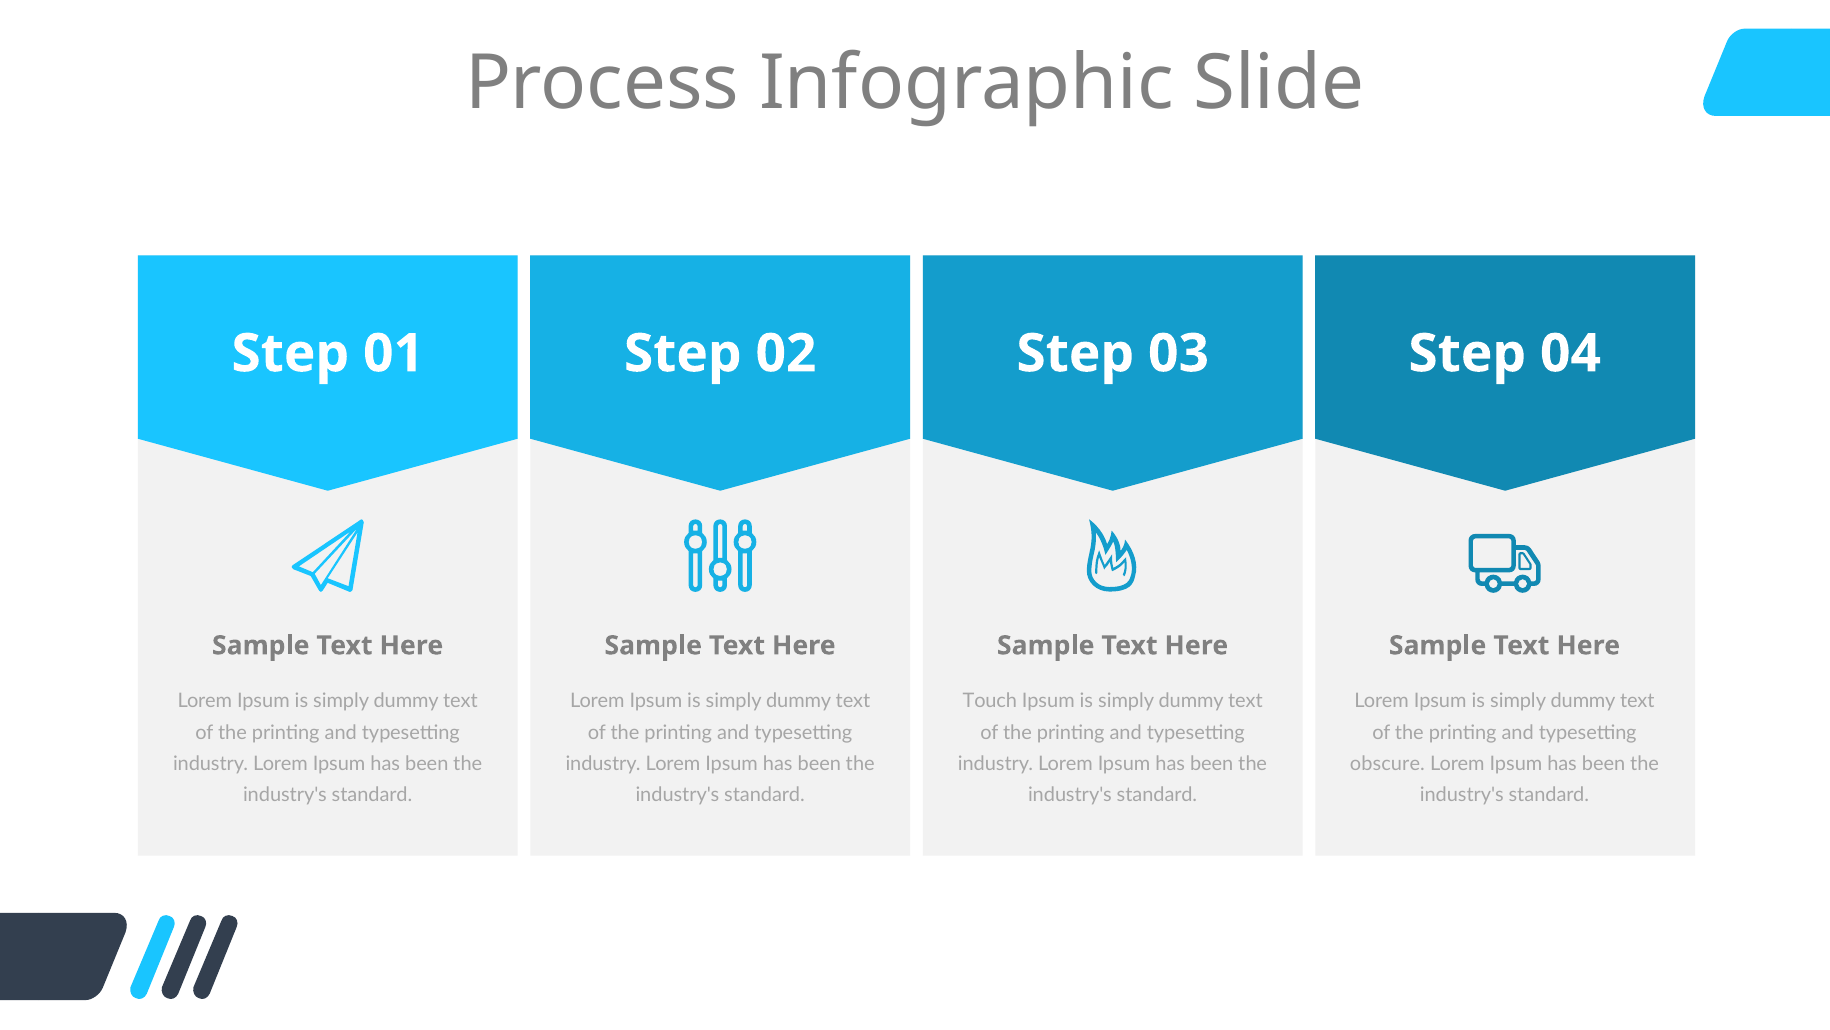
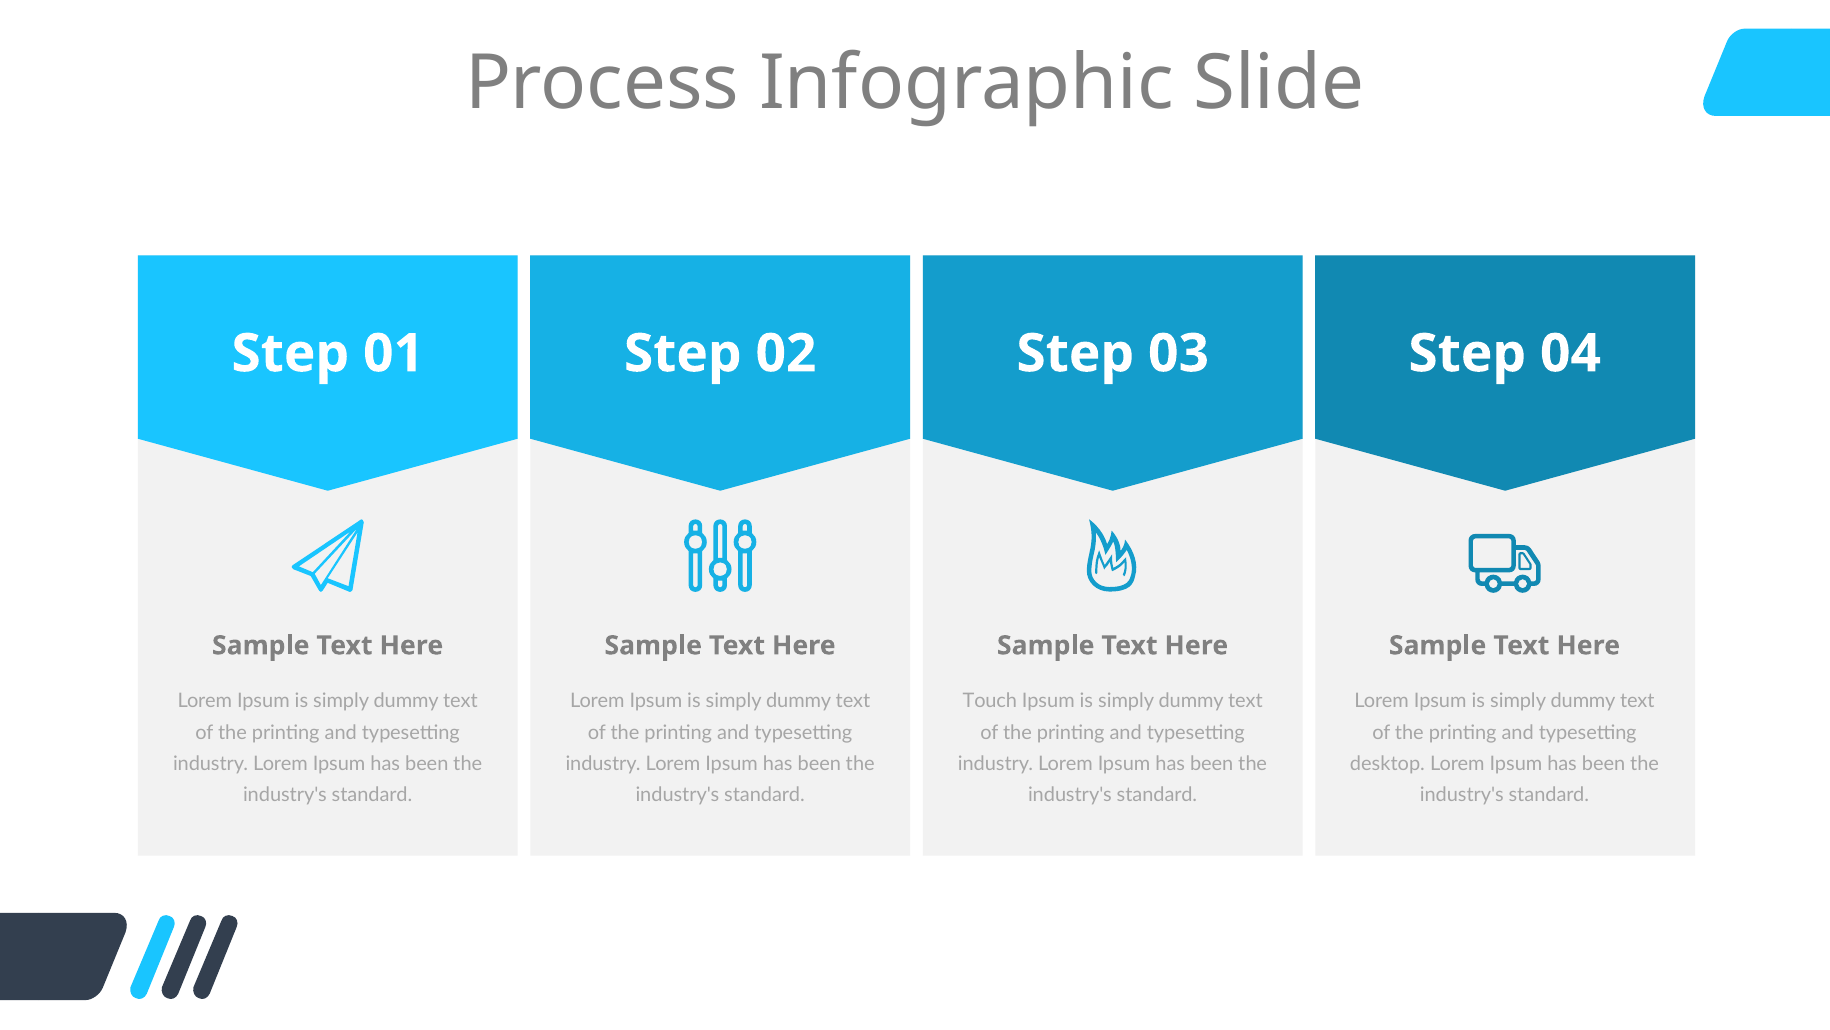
obscure: obscure -> desktop (1387, 763)
